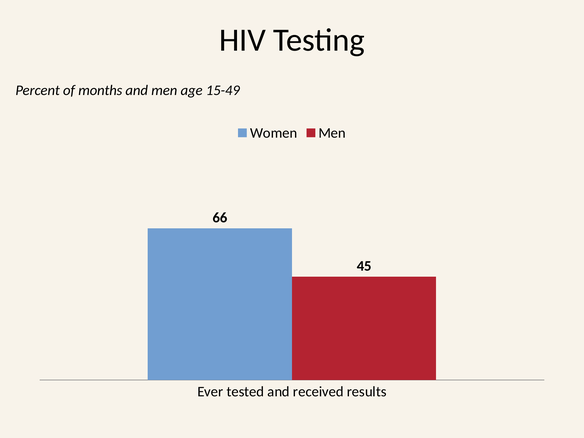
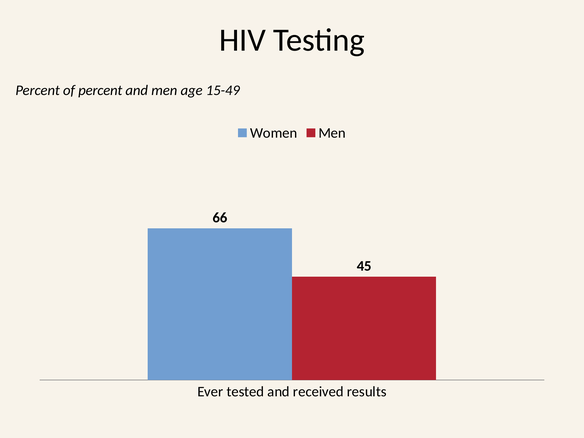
of months: months -> percent (100, 91)
